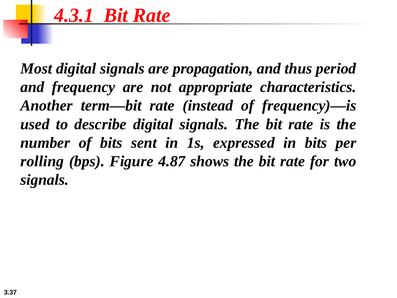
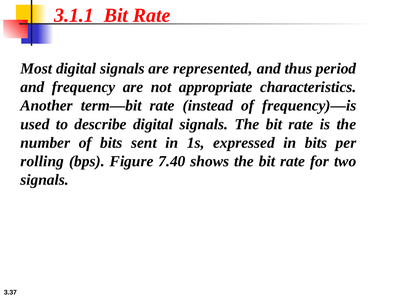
4.3.1: 4.3.1 -> 3.1.1 (74, 15)
propagation: propagation -> represented (213, 68)
4.87: 4.87 -> 7.40 (172, 161)
